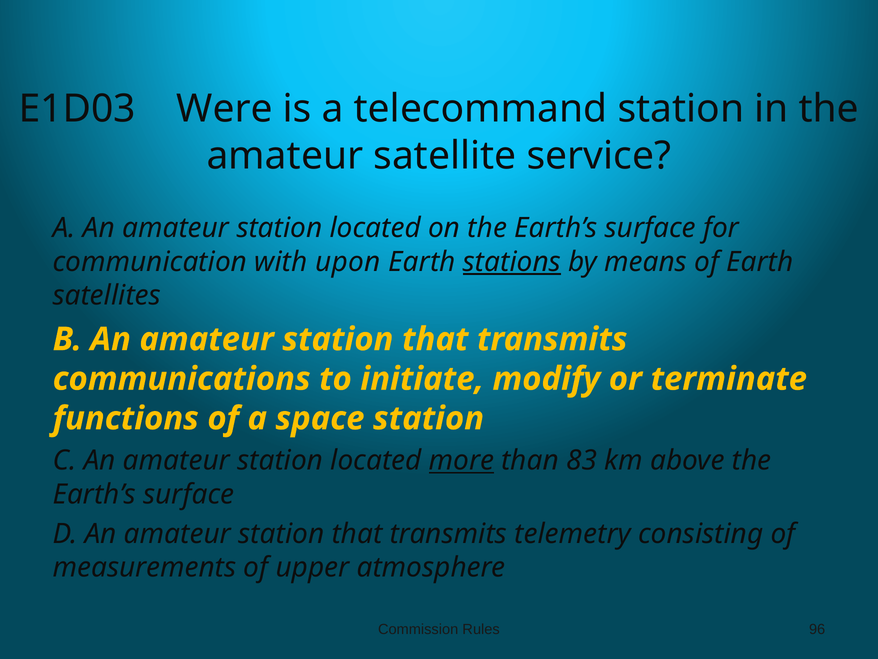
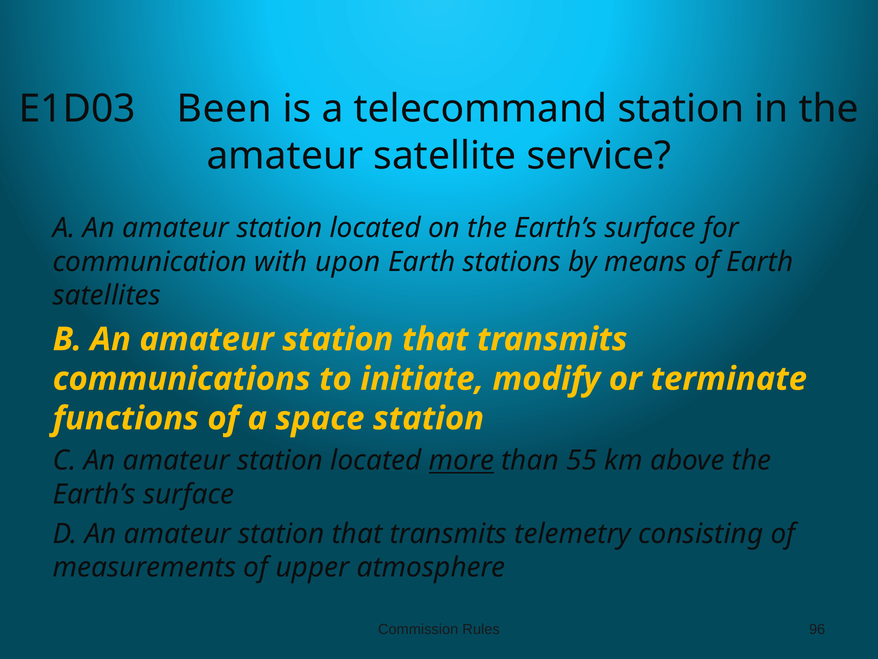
Were: Were -> Been (224, 109)
stations underline: present -> none (512, 262)
83: 83 -> 55 (582, 460)
